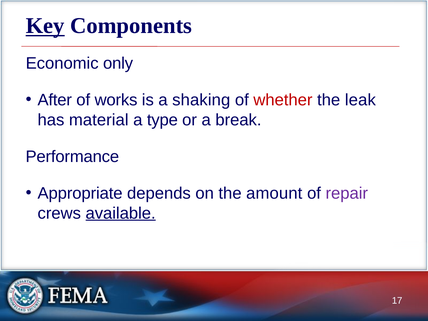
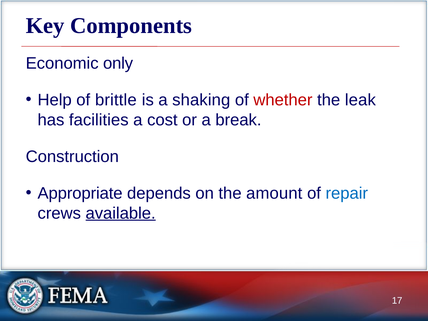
Key underline: present -> none (45, 26)
After: After -> Help (55, 100)
works: works -> brittle (116, 100)
material: material -> facilities (99, 120)
type: type -> cost (162, 120)
Performance: Performance -> Construction (72, 157)
repair colour: purple -> blue (347, 193)
